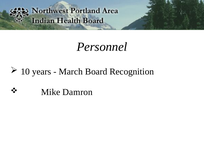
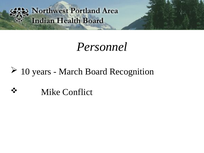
Damron: Damron -> Conflict (78, 92)
